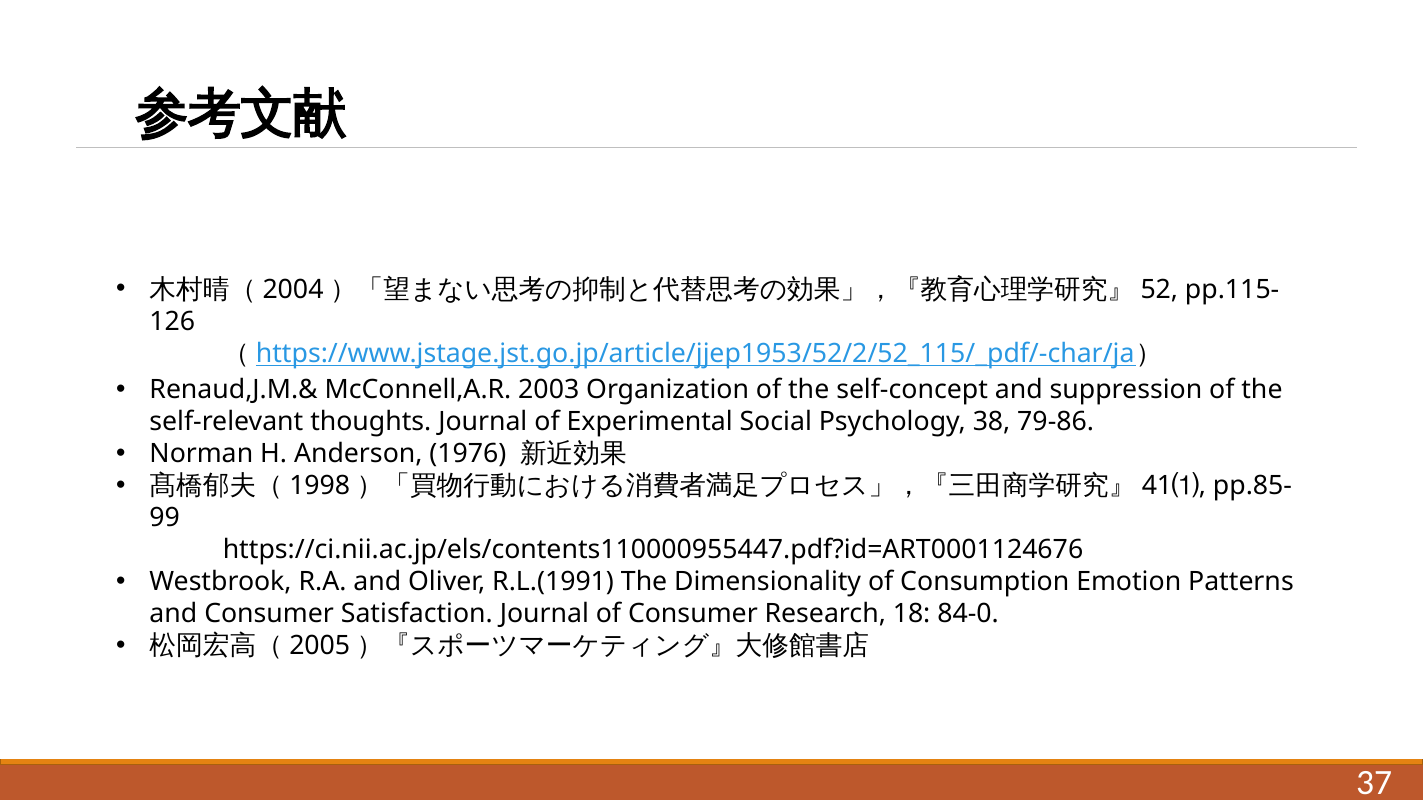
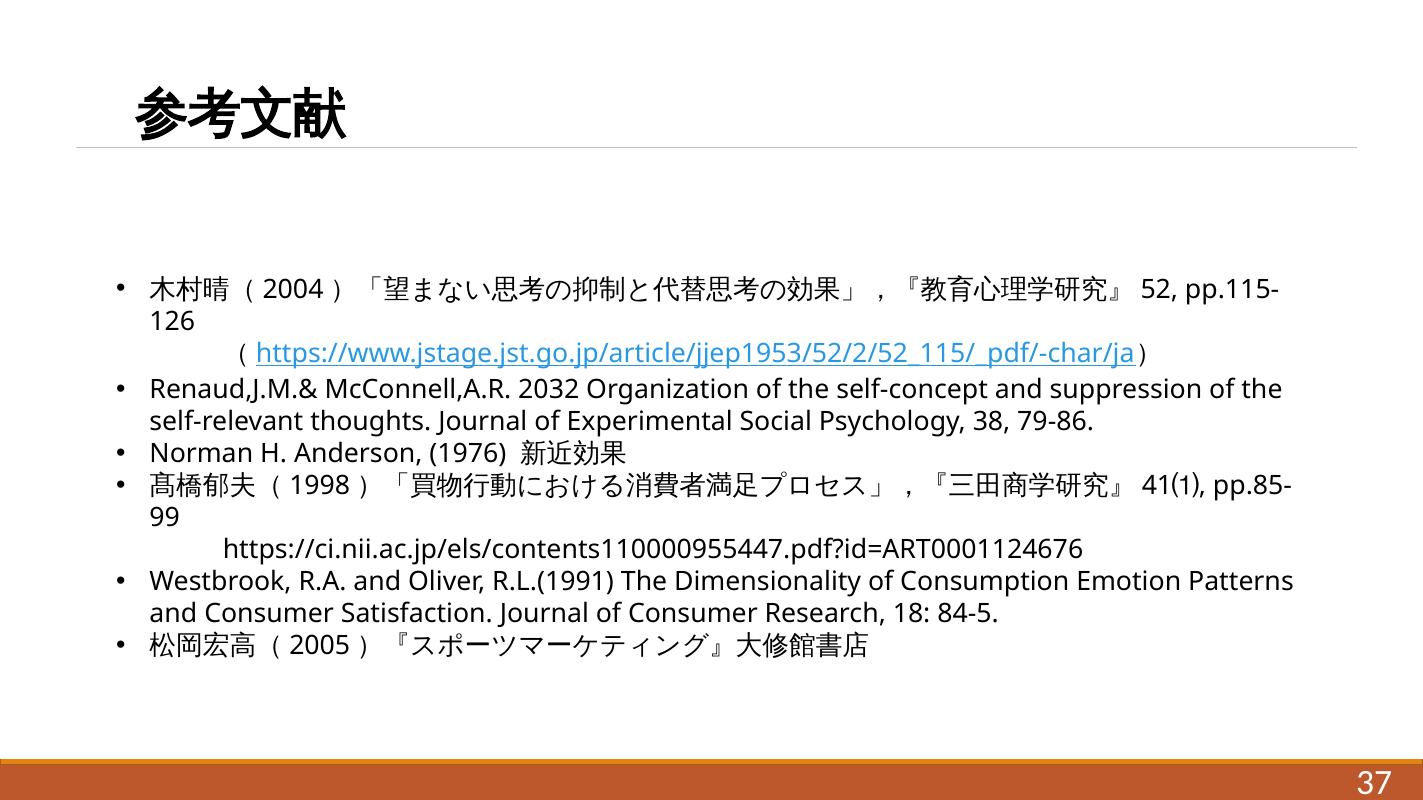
2003: 2003 -> 2032 (549, 390)
84-0: 84-0 -> 84-5 (968, 614)
